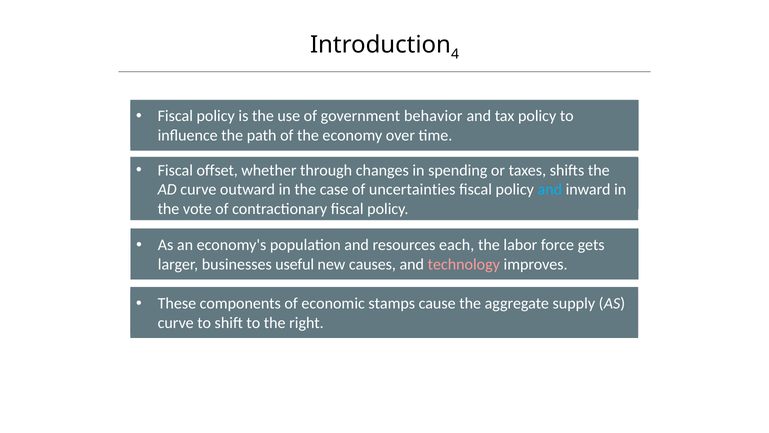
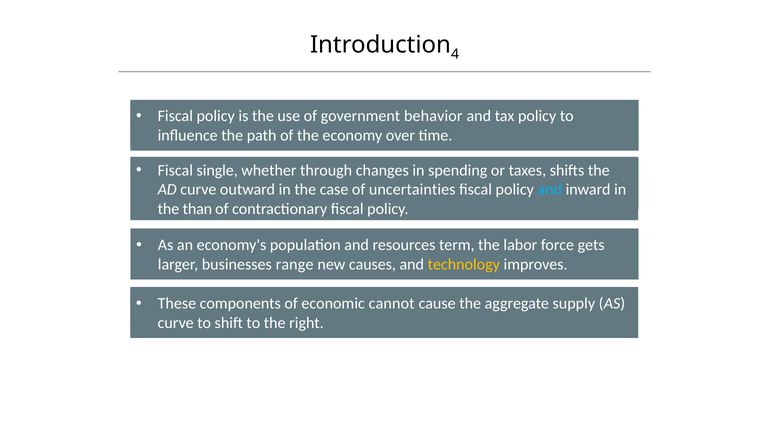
offset: offset -> single (217, 170)
vote: vote -> than (197, 209)
each: each -> term (457, 245)
useful: useful -> range (295, 264)
technology colour: pink -> yellow (464, 264)
stamps: stamps -> cannot (392, 303)
